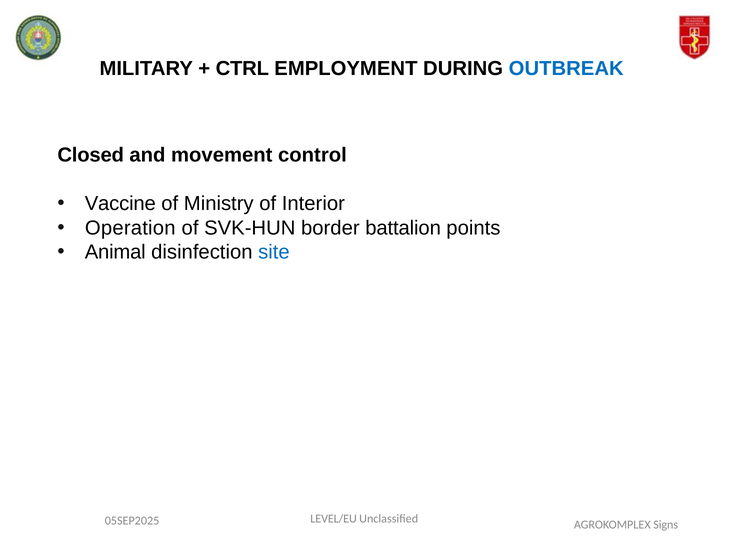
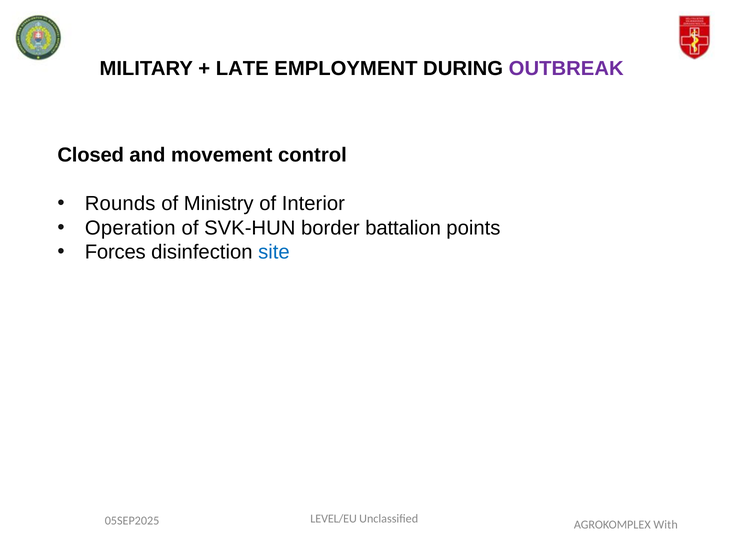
CTRL: CTRL -> LATE (242, 69)
OUTBREAK colour: blue -> purple (566, 69)
Vaccine: Vaccine -> Rounds (120, 204)
Animal: Animal -> Forces (115, 252)
Signs: Signs -> With (666, 524)
